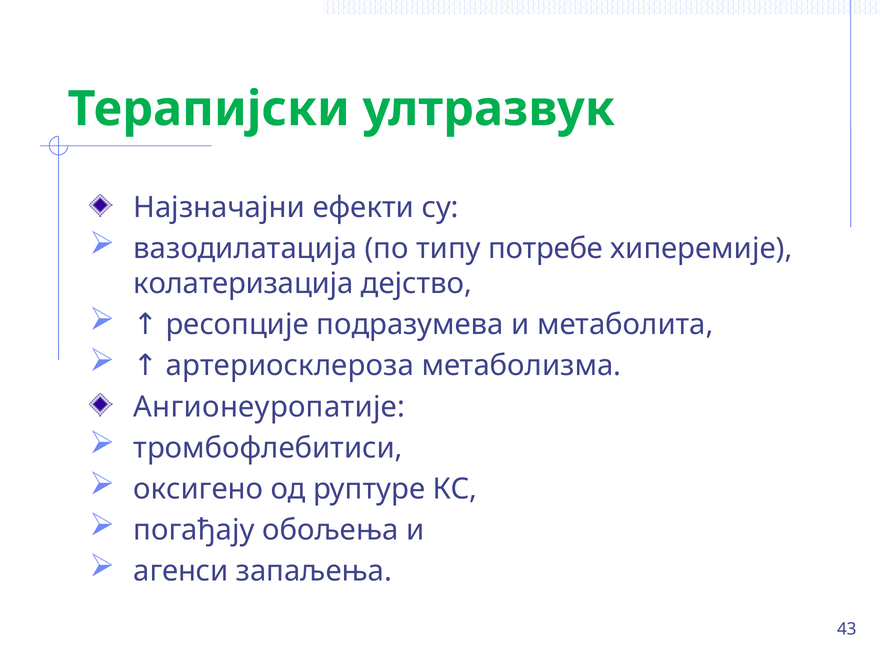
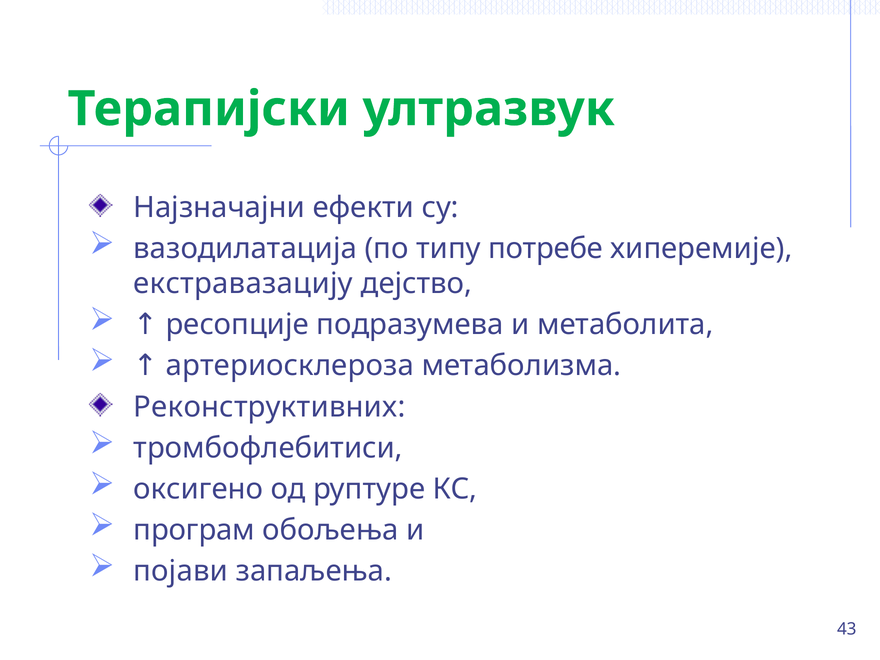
колатеризација: колатеризација -> екстравазацију (243, 284)
Ангионеуропатије: Ангионеуропатије -> Реконструктивних (269, 407)
погађају: погађају -> програм (194, 530)
агенси: агенси -> појави (181, 571)
